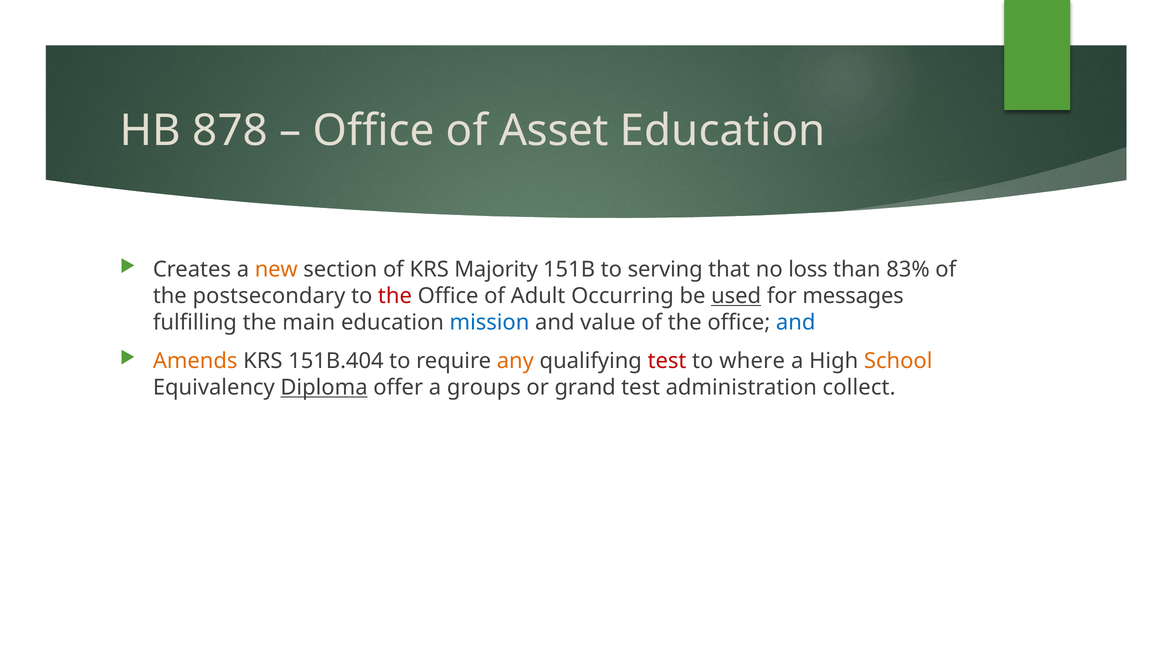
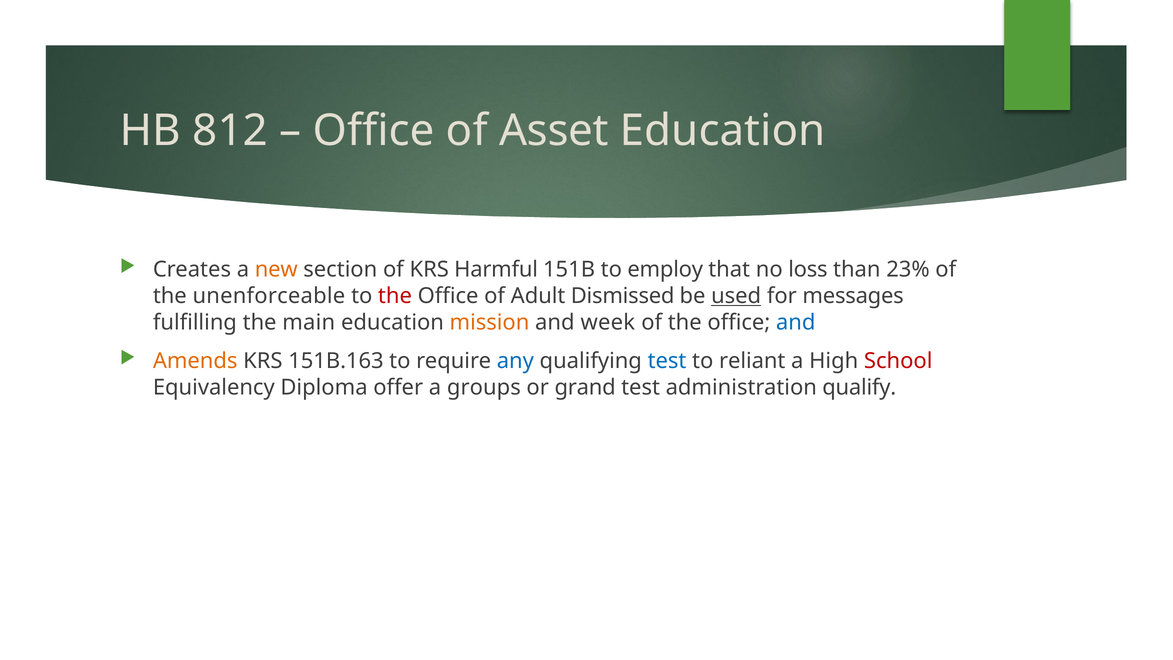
878: 878 -> 812 (230, 131)
Majority: Majority -> Harmful (496, 270)
serving: serving -> employ (665, 270)
83%: 83% -> 23% (908, 270)
postsecondary: postsecondary -> unenforceable (269, 296)
Occurring: Occurring -> Dismissed (623, 296)
mission colour: blue -> orange (489, 322)
value: value -> week (608, 322)
151B.404: 151B.404 -> 151B.163 (336, 361)
any colour: orange -> blue (515, 361)
test colour: red -> blue (667, 361)
where: where -> reliant (752, 361)
School colour: orange -> red (898, 361)
Diploma underline: present -> none (324, 387)
collect: collect -> qualify (859, 387)
